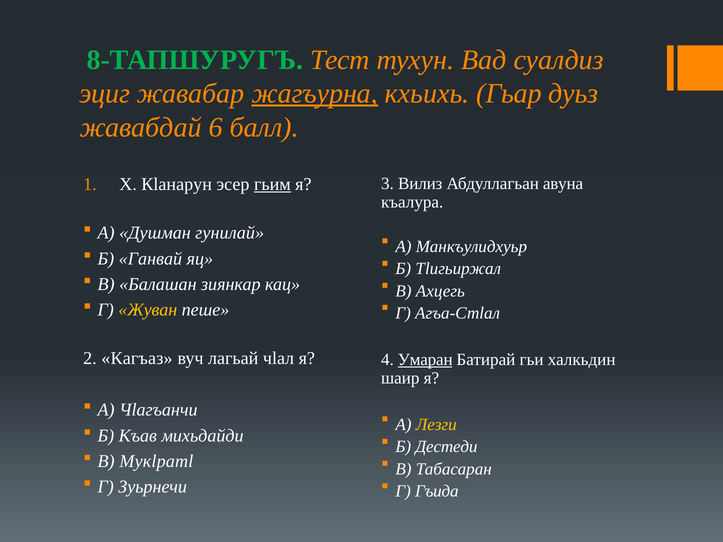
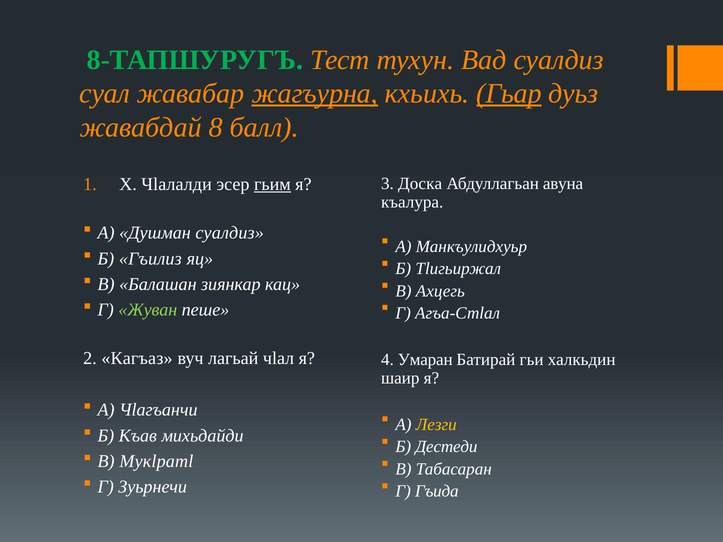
эциг: эциг -> суал (105, 94)
Гьар underline: none -> present (509, 94)
6: 6 -> 8 (216, 127)
Вилиз: Вилиз -> Доска (420, 184)
Кlанарун: Кlанарун -> Чlалалди (177, 184)
Душман гунилай: гунилай -> суалдиз (230, 233)
Ганвай: Ганвай -> Гъилиз (150, 259)
Жуван colour: yellow -> light green (148, 310)
Умаран underline: present -> none (425, 360)
